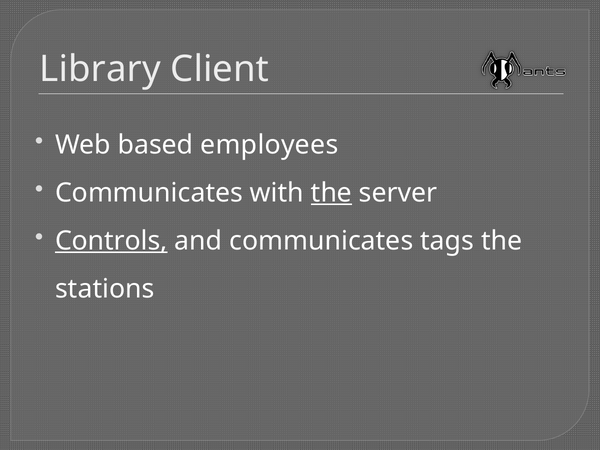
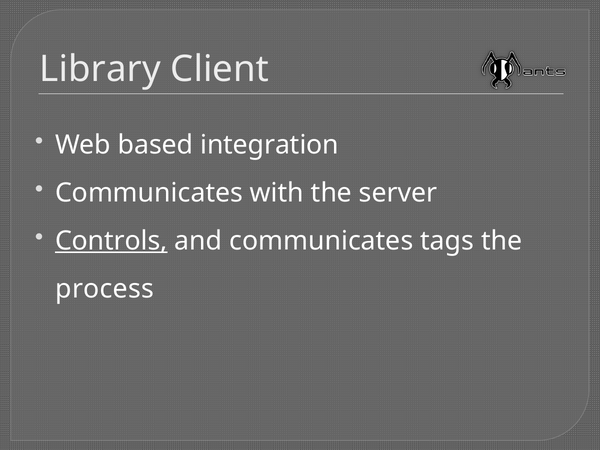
employees: employees -> integration (270, 145)
the underline: present -> none (331, 193)
stations: stations -> process (105, 289)
